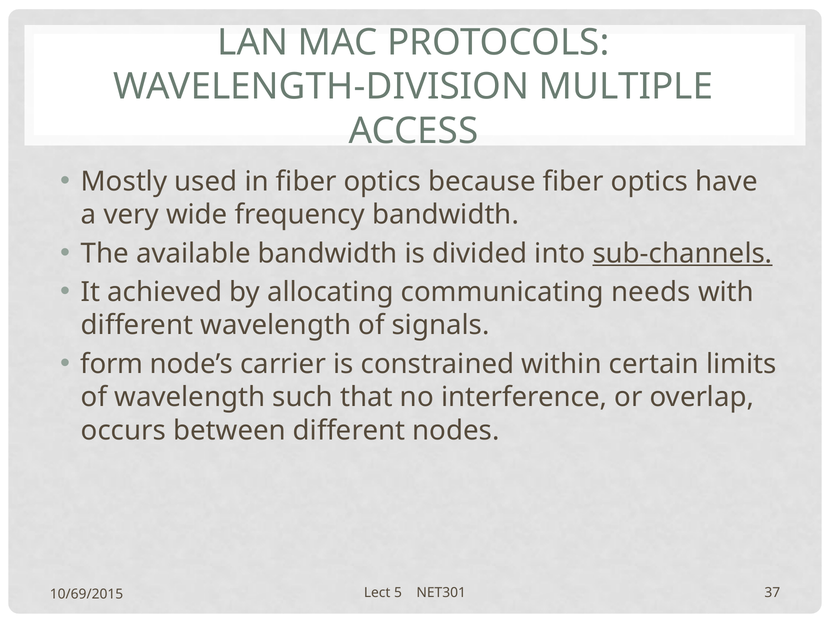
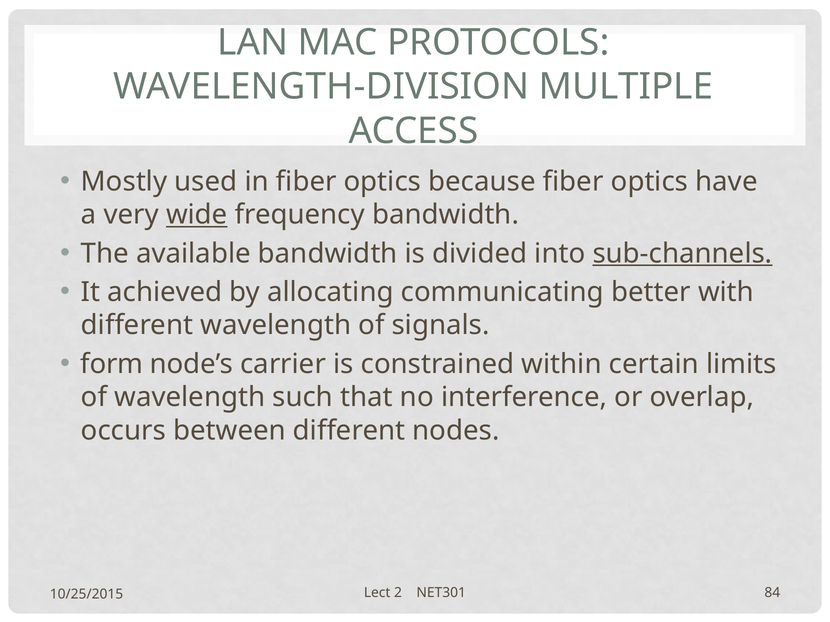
wide underline: none -> present (197, 215)
needs: needs -> better (651, 292)
5: 5 -> 2 (398, 593)
37: 37 -> 84 (772, 593)
10/69/2015: 10/69/2015 -> 10/25/2015 (87, 594)
